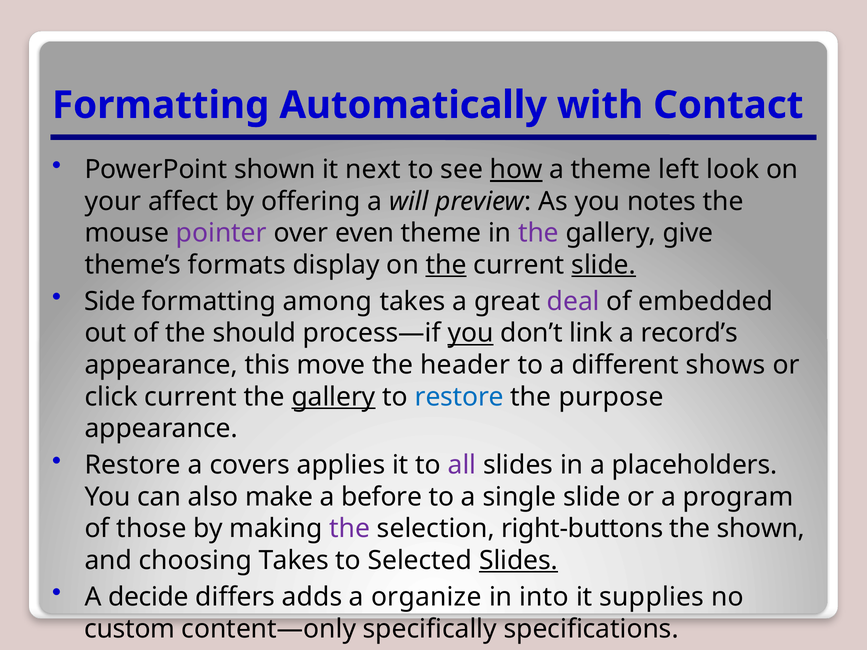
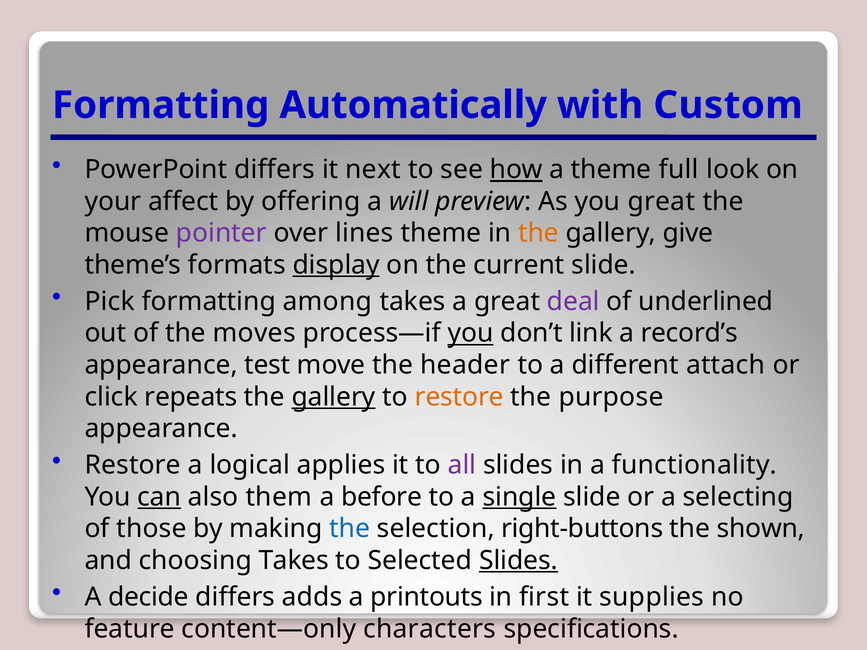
Contact: Contact -> Custom (728, 105)
PowerPoint shown: shown -> differs (275, 170)
left: left -> full (679, 170)
you notes: notes -> great (661, 201)
even: even -> lines (364, 233)
the colour: purple -> orange (538, 233)
display underline: none -> present (336, 265)
the underline: present -> none (446, 265)
slide underline: present -> none (604, 265)
Side: Side -> Pick (110, 302)
embedded: embedded -> underlined (706, 302)
should: should -> moves (254, 333)
this: this -> test (267, 365)
shows: shows -> attach (726, 365)
click current: current -> repeats (191, 397)
restore colour: blue -> orange (459, 397)
covers: covers -> logical (250, 465)
placeholders: placeholders -> functionality (694, 465)
can underline: none -> present (159, 497)
make: make -> them (279, 497)
single underline: none -> present (519, 497)
program: program -> selecting (738, 497)
the colour: purple -> blue (350, 529)
organize: organize -> printouts (427, 597)
into: into -> first (544, 597)
custom: custom -> feature (130, 629)
specifically: specifically -> characters (430, 629)
